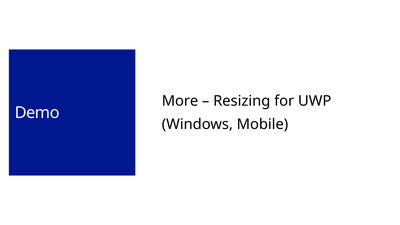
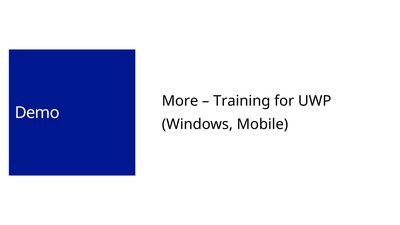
Resizing: Resizing -> Training (242, 101)
